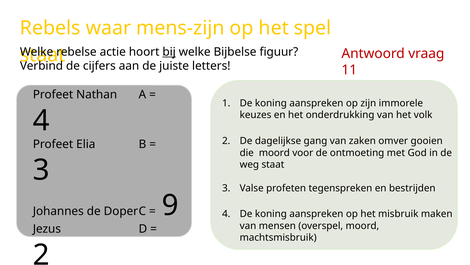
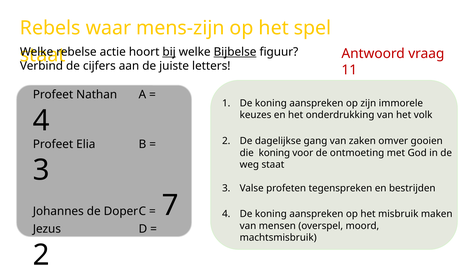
Bijbelse underline: none -> present (235, 52)
die moord: moord -> koning (274, 152)
9: 9 -> 7 (170, 205)
